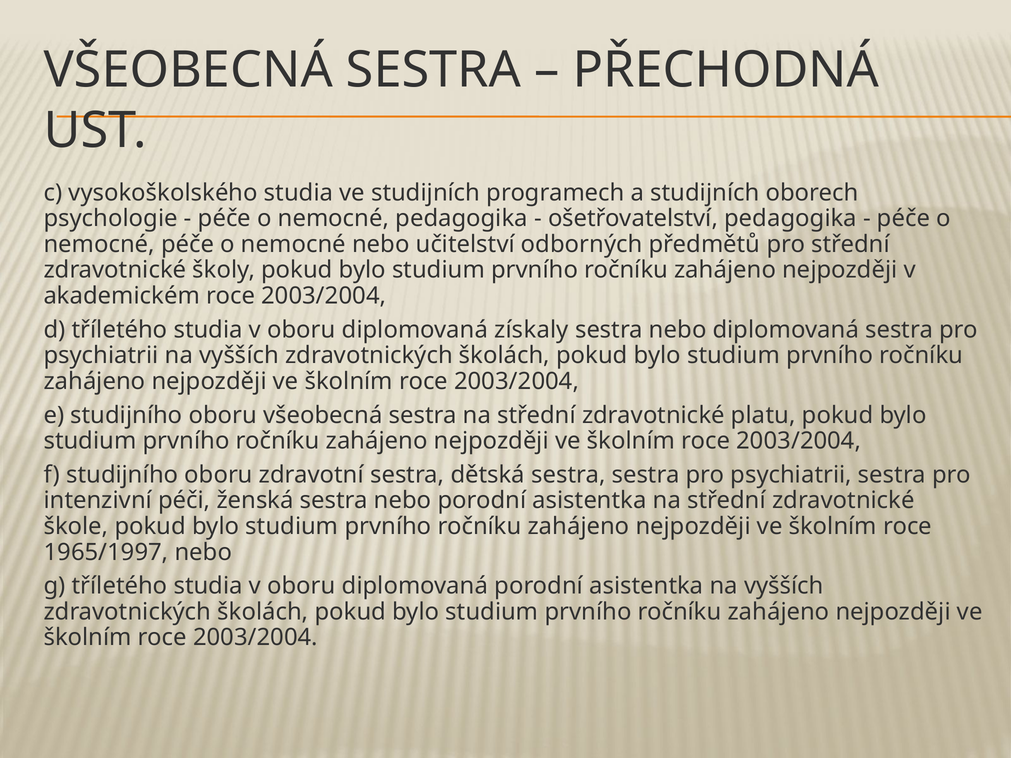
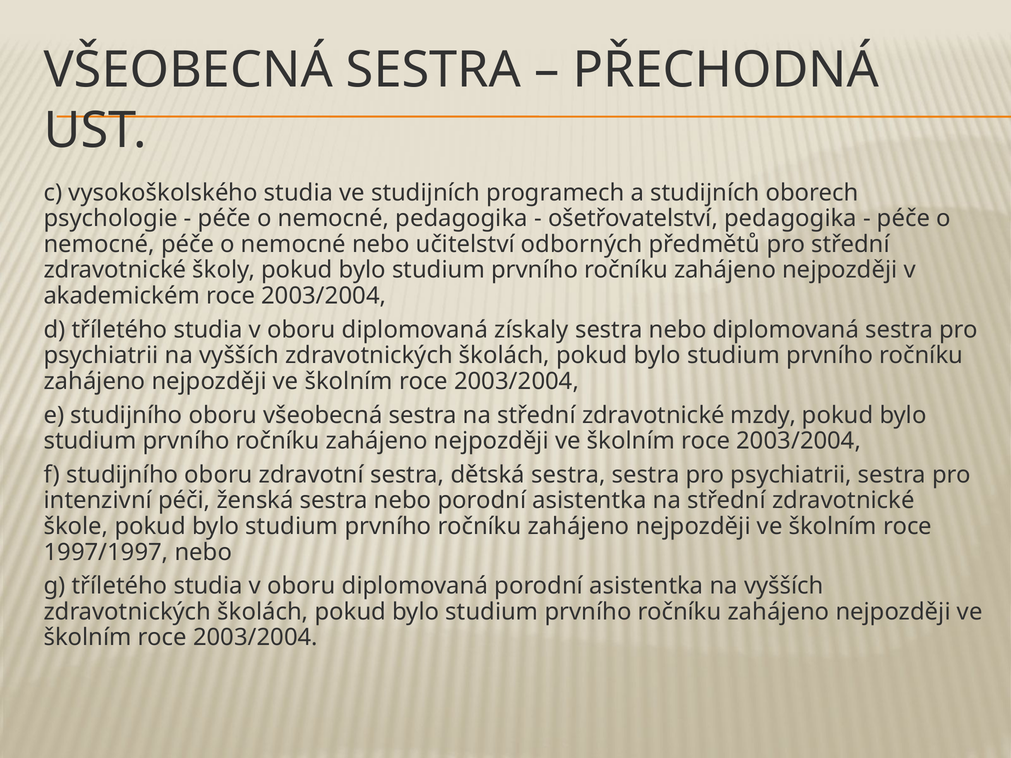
platu: platu -> mzdy (763, 415)
1965/1997: 1965/1997 -> 1997/1997 (106, 552)
